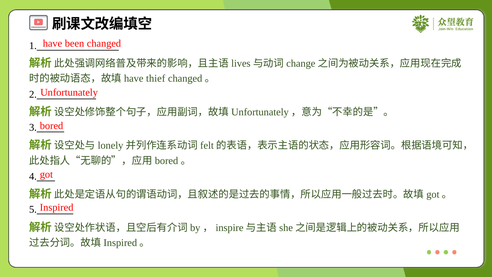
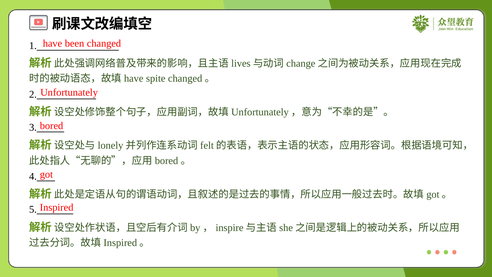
thief: thief -> spite (156, 79)
